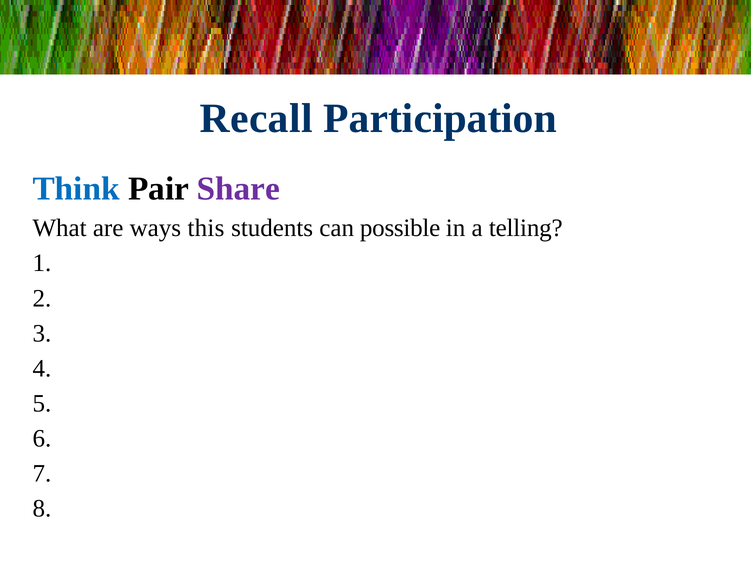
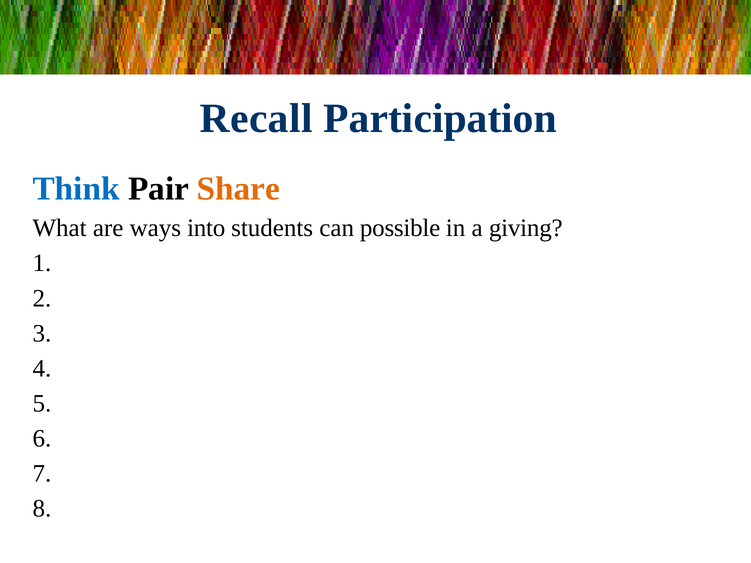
Share colour: purple -> orange (238, 189)
this: this -> into (206, 228)
telling: telling -> giving (526, 228)
